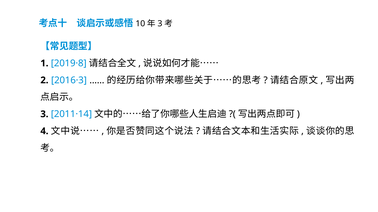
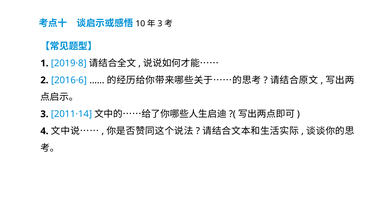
2016·3: 2016·3 -> 2016·6 (69, 80)
